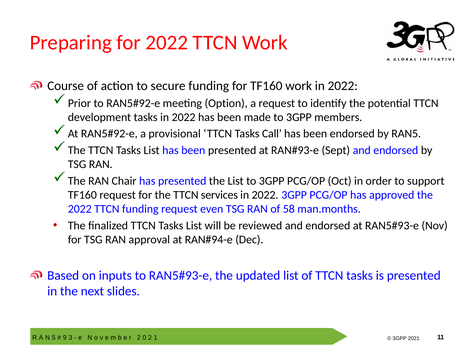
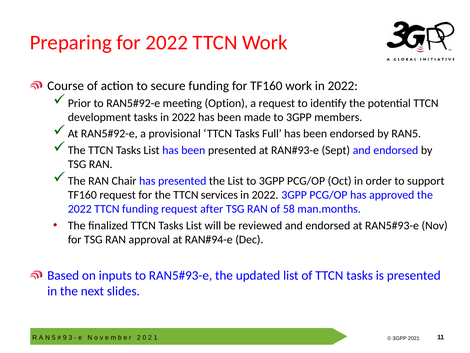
Call: Call -> Full (272, 134)
even: even -> after (212, 209)
